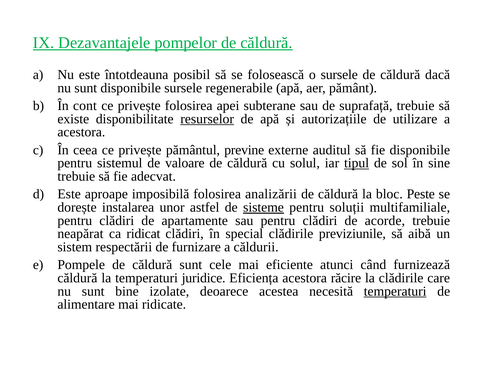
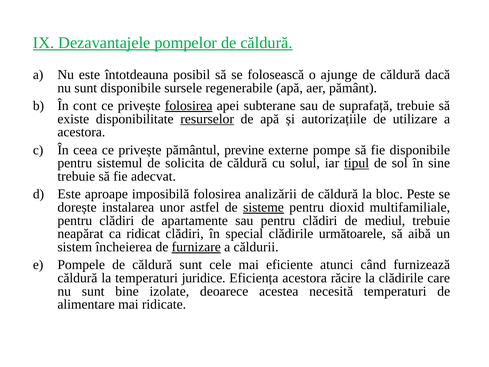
o sursele: sursele -> ajunge (339, 75)
folosirea underline: none -> present (189, 106)
auditul: auditul -> pompe (332, 150)
valoare: valoare -> solicita (185, 163)
soluții: soluții -> dioxid (347, 207)
acorde: acorde -> mediul (385, 220)
previziunile: previziunile -> următoarele (352, 234)
respectării: respectării -> încheierea (124, 247)
furnizare underline: none -> present (196, 247)
temperaturi underline: present -> none (395, 291)
